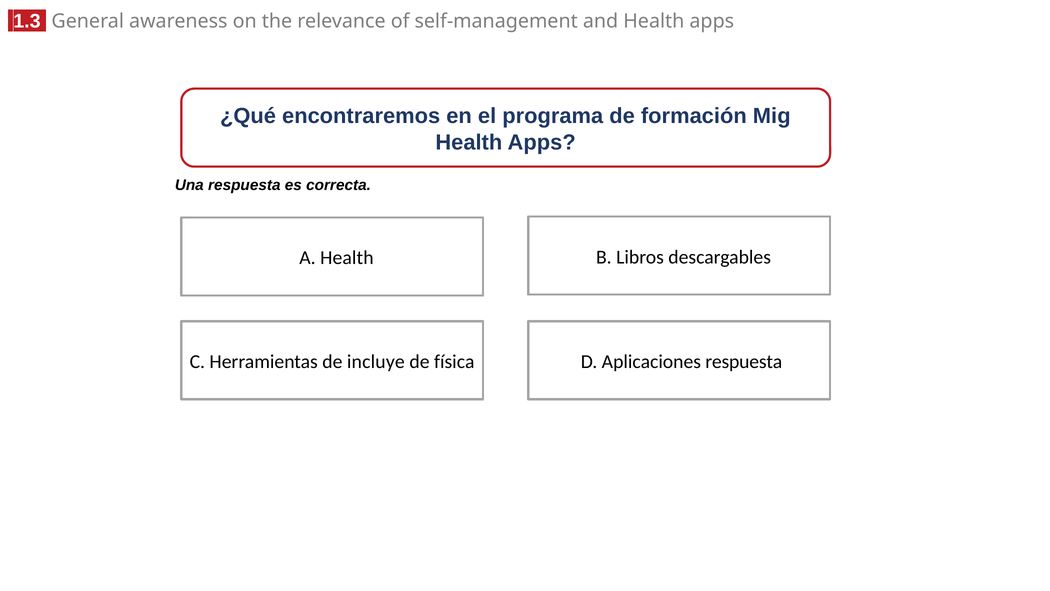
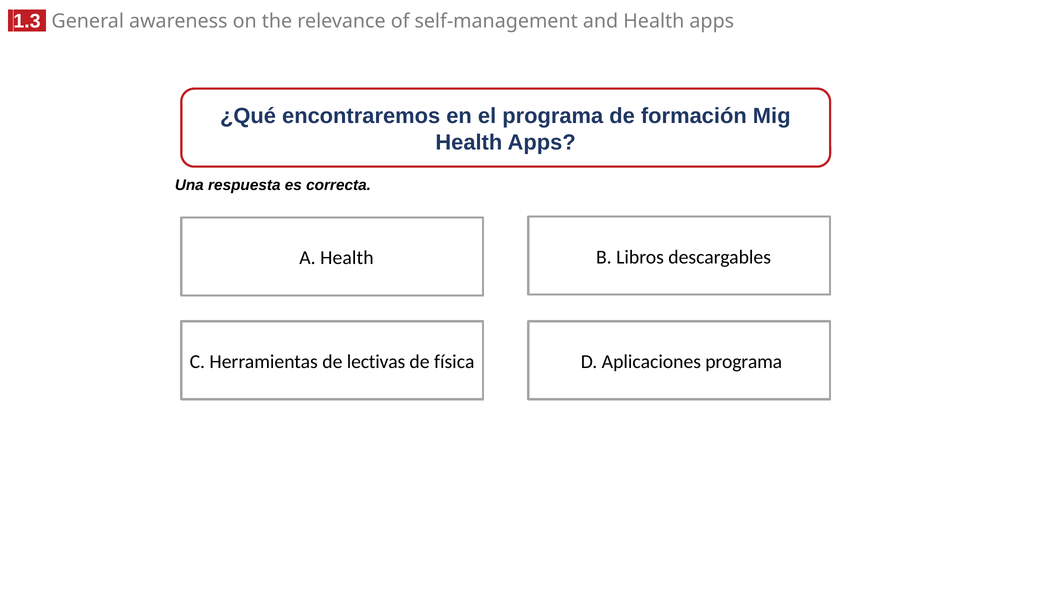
incluye: incluye -> lectivas (376, 361)
Aplicaciones respuesta: respuesta -> programa (744, 361)
